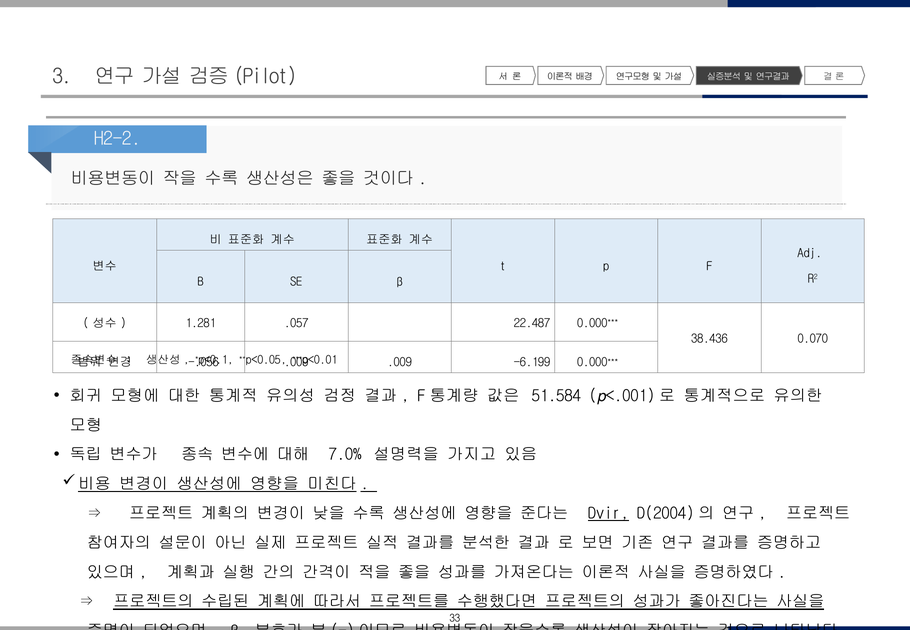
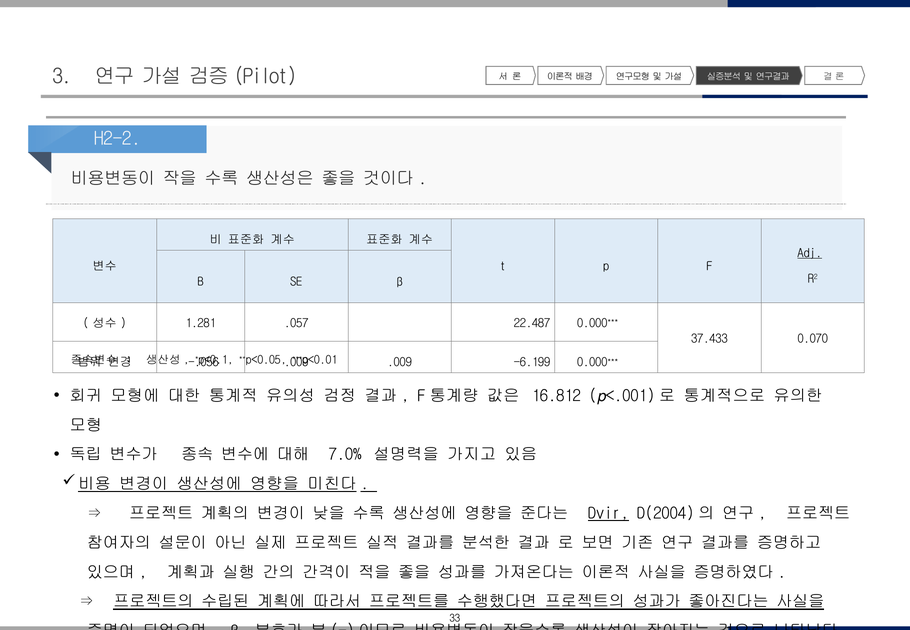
Adj underline: none -> present (810, 253)
38.436: 38.436 -> 37.433 (709, 339)
51.584: 51.584 -> 16.812 (556, 396)
